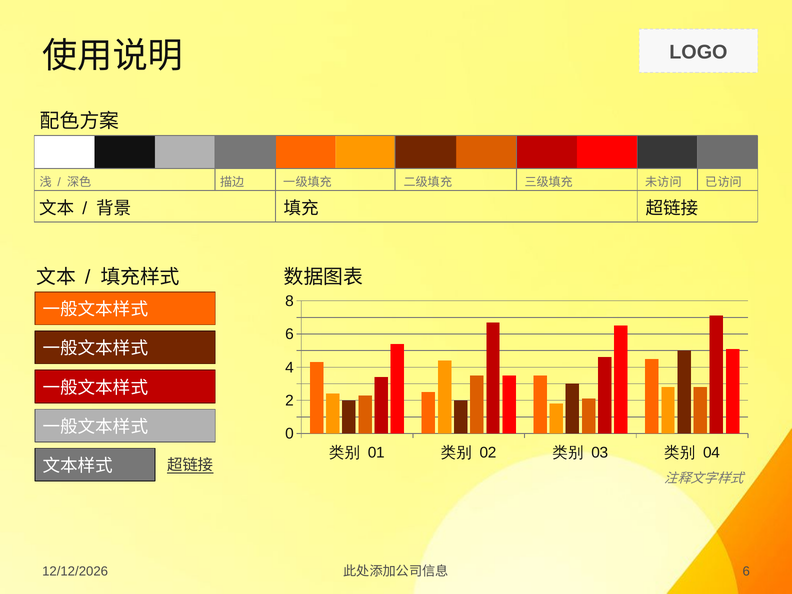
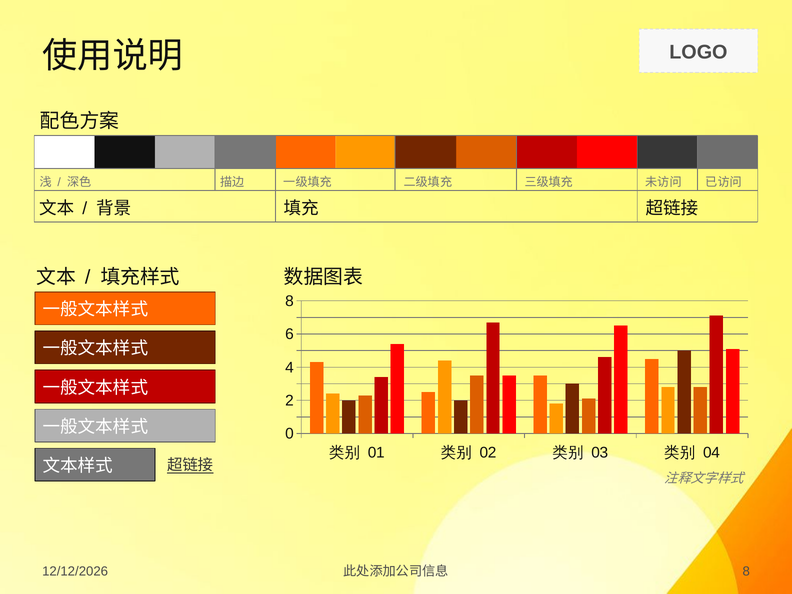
6: 6 -> 8 (746, 571)
